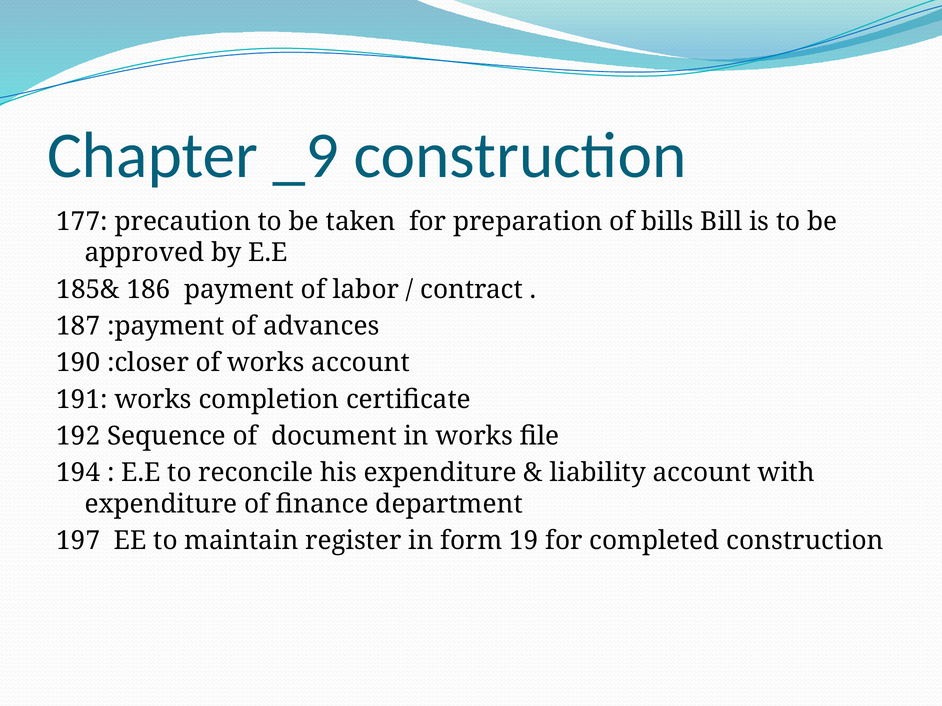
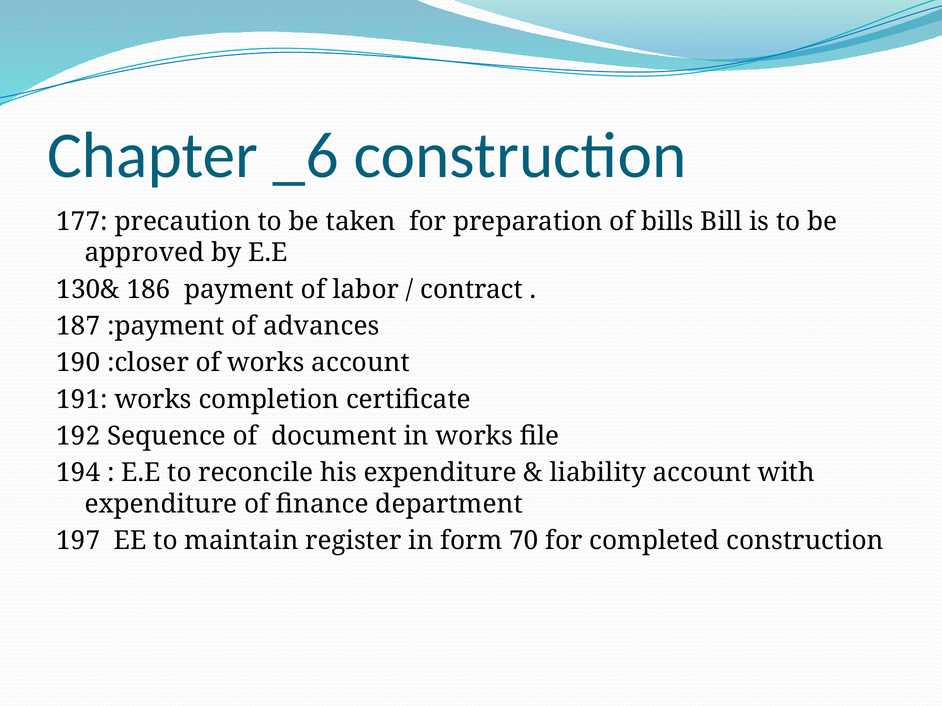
_9: _9 -> _6 (306, 156)
185&: 185& -> 130& (88, 290)
19: 19 -> 70 (524, 541)
